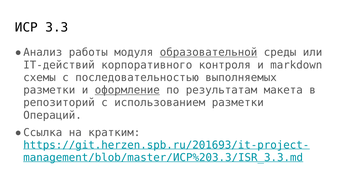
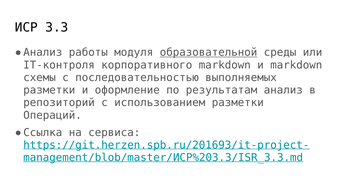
IT-действий: IT-действий -> IT-контроля (59, 65)
корпоративного контроля: контроля -> markdown (225, 65)
оформление underline: present -> none (127, 90)
макета: макета -> анализ (283, 90)
кратким: кратким -> сервиса (114, 133)
